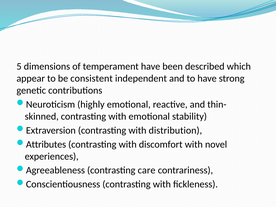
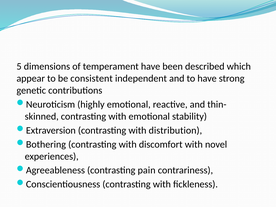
Attributes: Attributes -> Bothering (46, 144)
care: care -> pain (147, 170)
